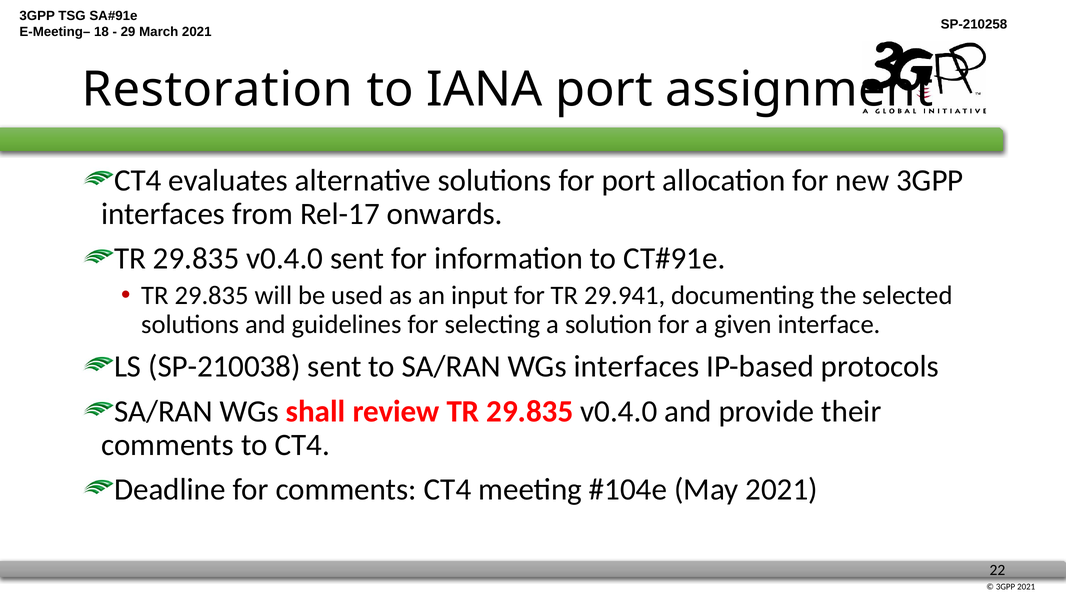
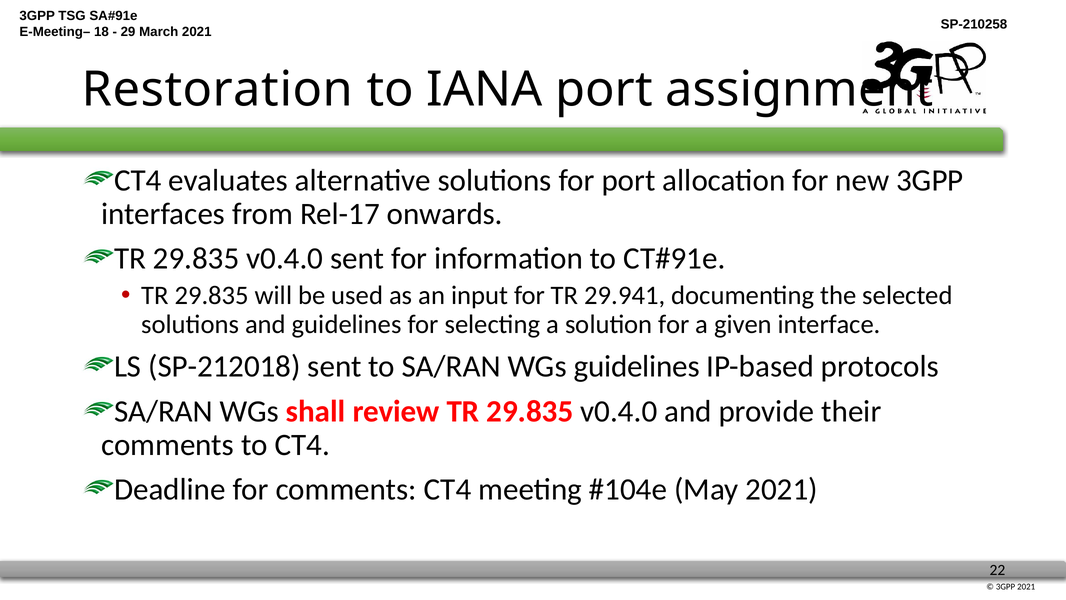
SP-210038: SP-210038 -> SP-212018 (224, 366)
WGs interfaces: interfaces -> guidelines (637, 366)
